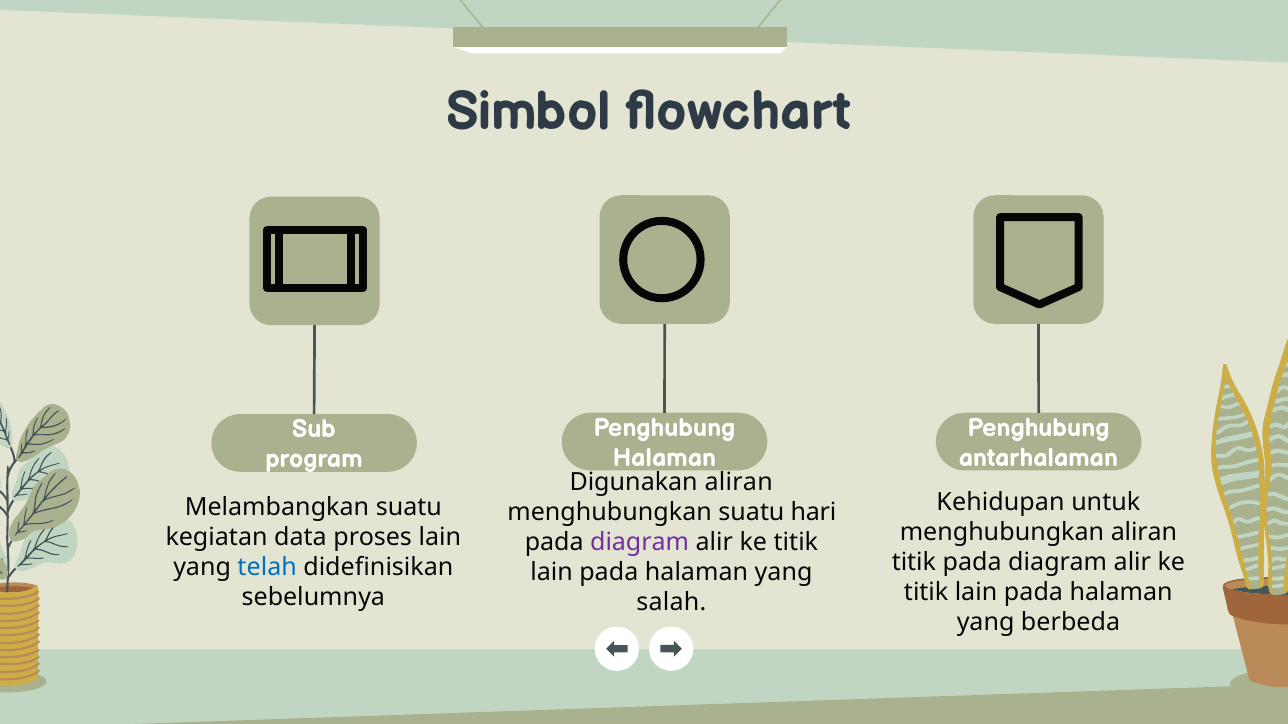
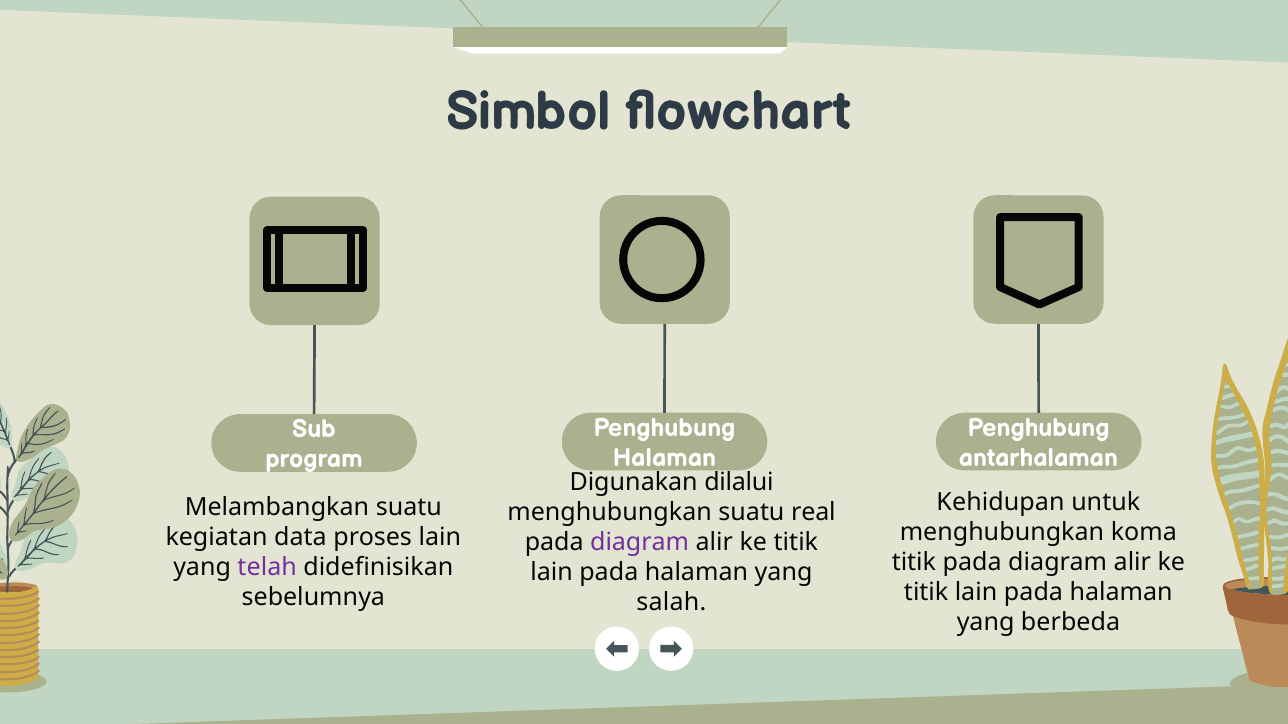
Digunakan aliran: aliran -> dilalui (739, 482)
hari: hari -> real (813, 512)
menghubungkan aliran: aliran -> koma (1144, 533)
telah colour: blue -> purple (267, 568)
